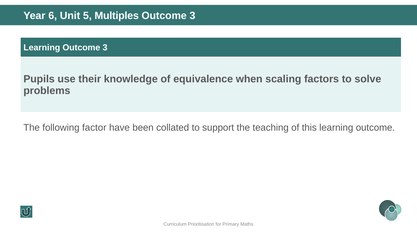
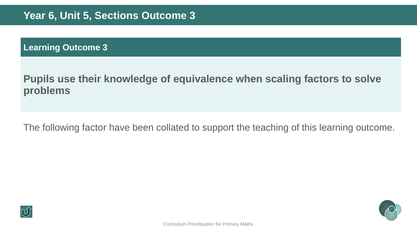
Multiples: Multiples -> Sections (117, 16)
